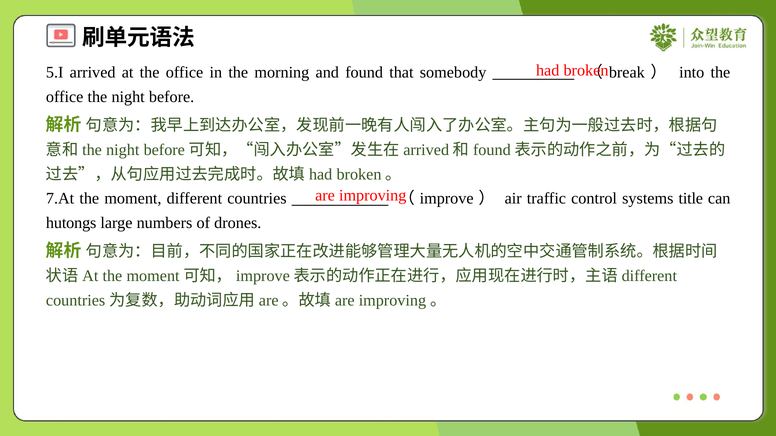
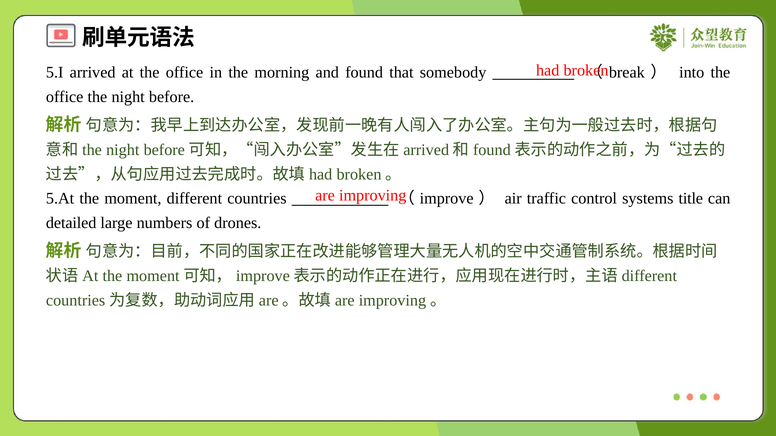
7.At: 7.At -> 5.At (60, 199)
hutongs: hutongs -> detailed (71, 223)
